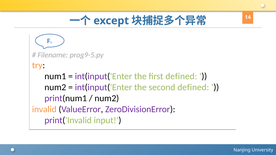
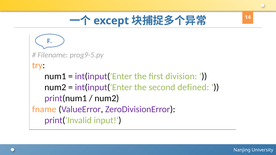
first defined: defined -> division (181, 76)
invalid: invalid -> fname (44, 109)
